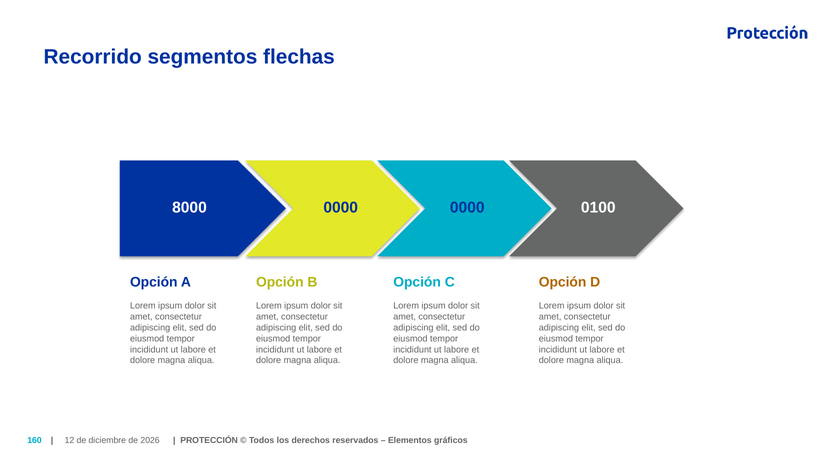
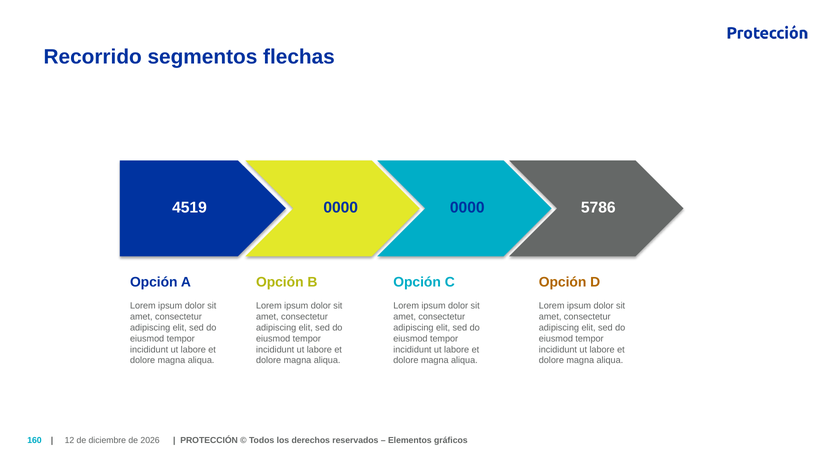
8000: 8000 -> 4519 (189, 207)
0100: 0100 -> 5786 (598, 207)
